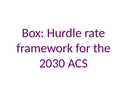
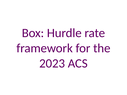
2030: 2030 -> 2023 (52, 64)
